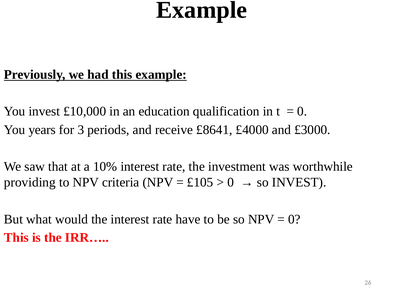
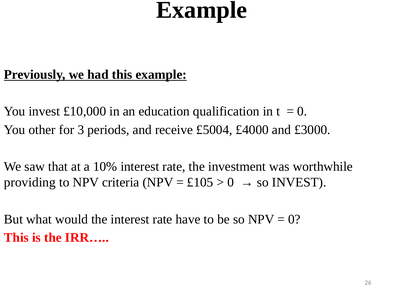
years: years -> other (42, 130)
£8641: £8641 -> £5004 (214, 130)
